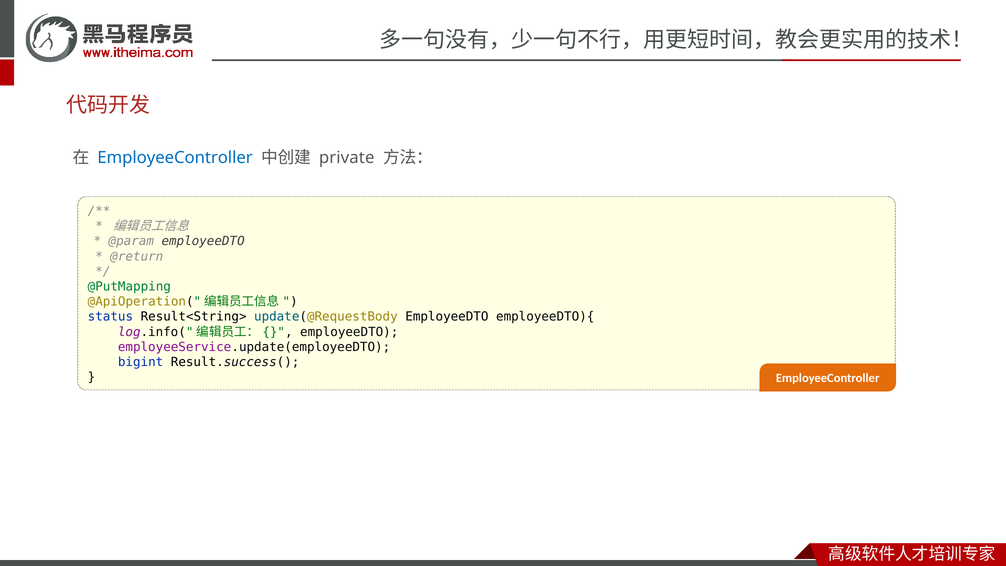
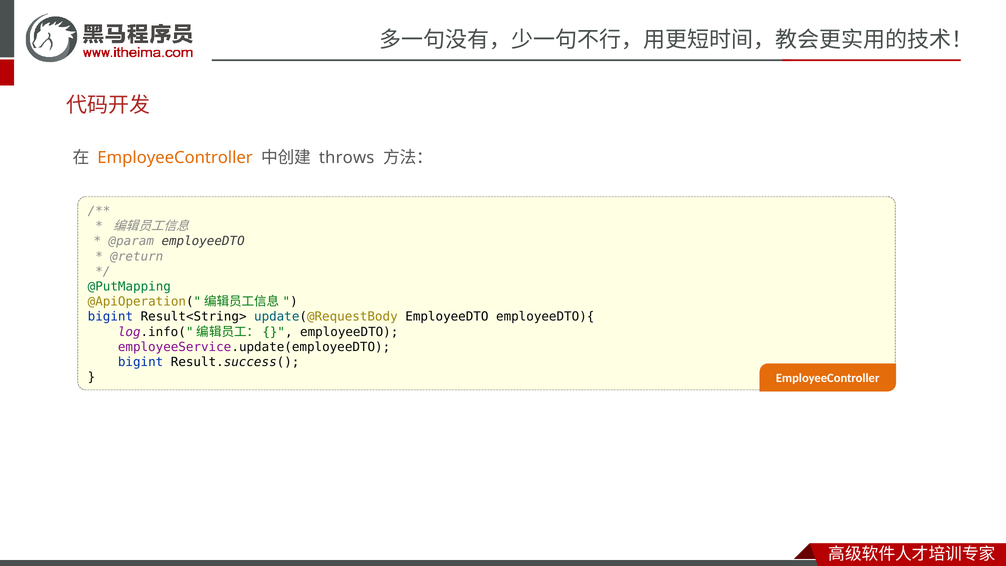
EmployeeController colour: blue -> orange (175, 158)
private: private -> throws (347, 158)
status: status -> bigint (110, 317)
